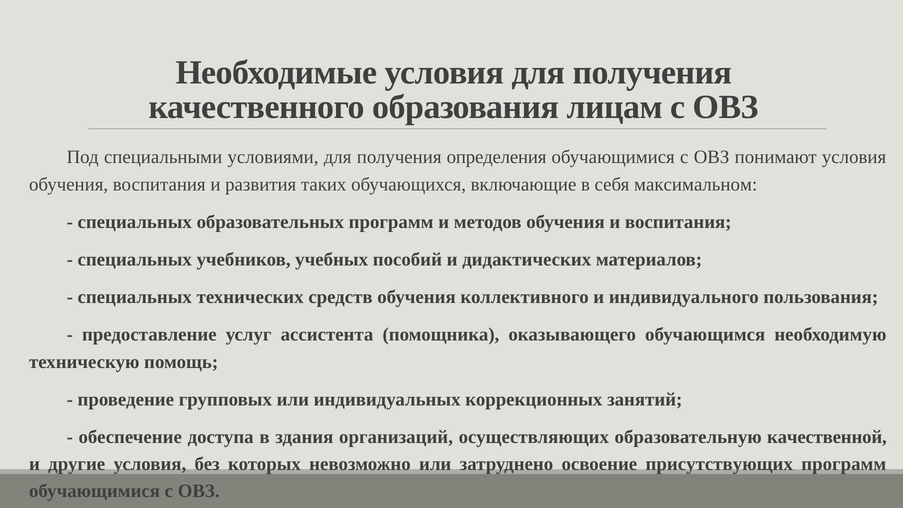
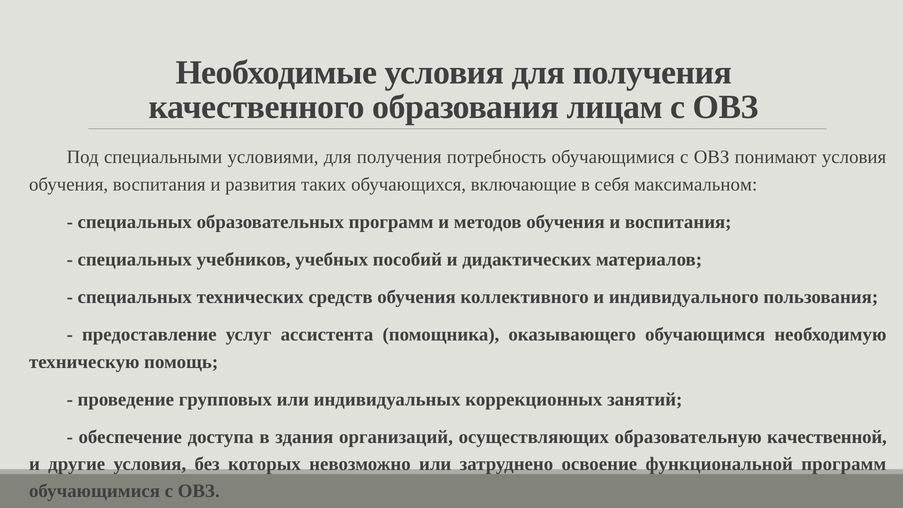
определения: определения -> потребность (497, 157)
присутствующих: присутствующих -> функциональной (719, 464)
